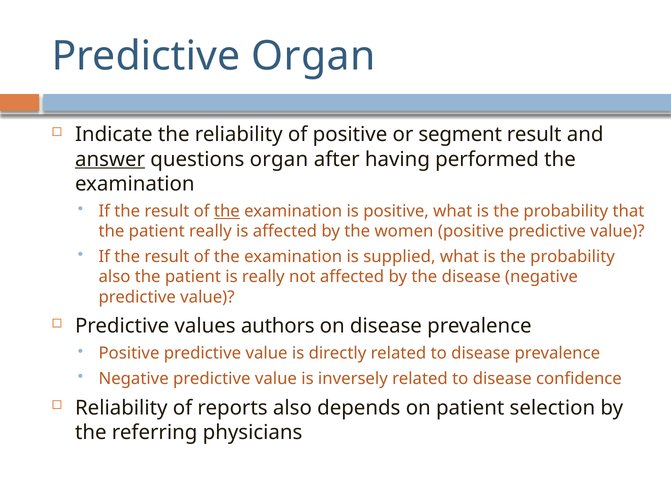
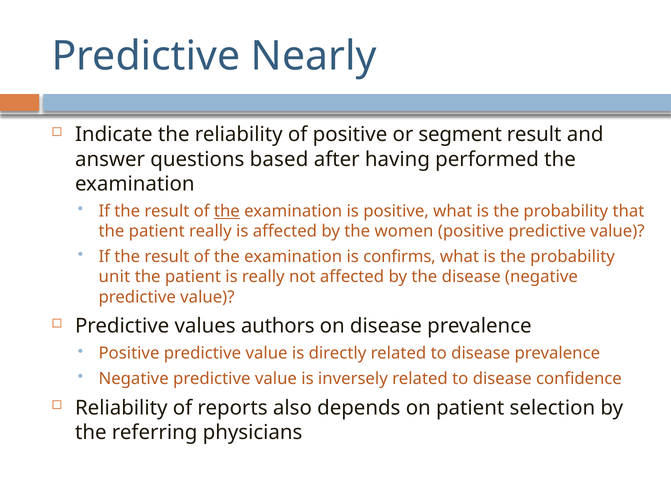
Predictive Organ: Organ -> Nearly (314, 56)
answer underline: present -> none (110, 159)
questions organ: organ -> based (279, 159)
supplied: supplied -> confirms (400, 256)
also: also -> unit (114, 276)
